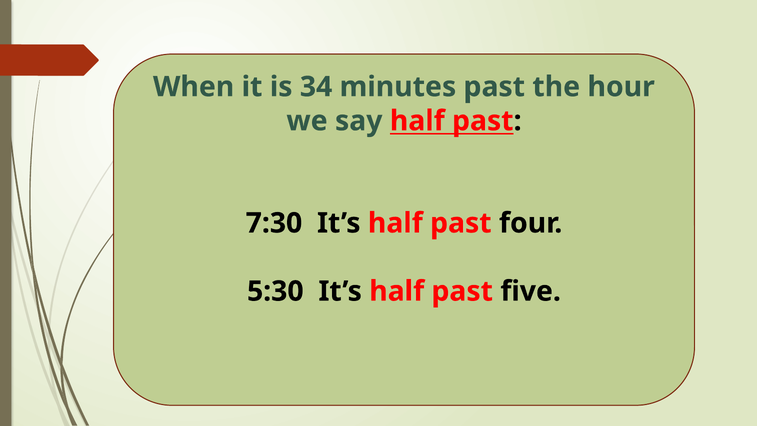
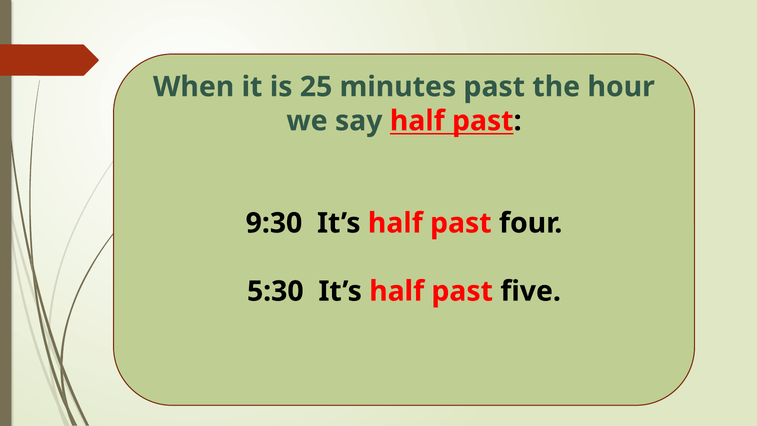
34: 34 -> 25 (316, 87)
7:30: 7:30 -> 9:30 (274, 223)
